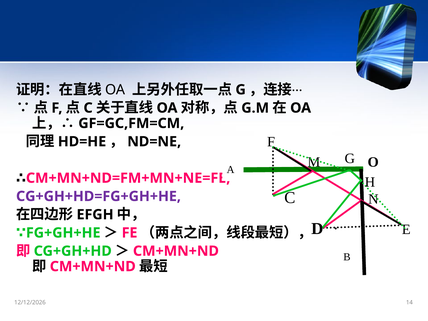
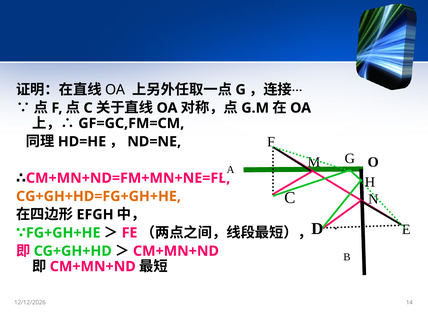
CG+GH+HD=FG+GH+HE colour: purple -> orange (98, 196)
